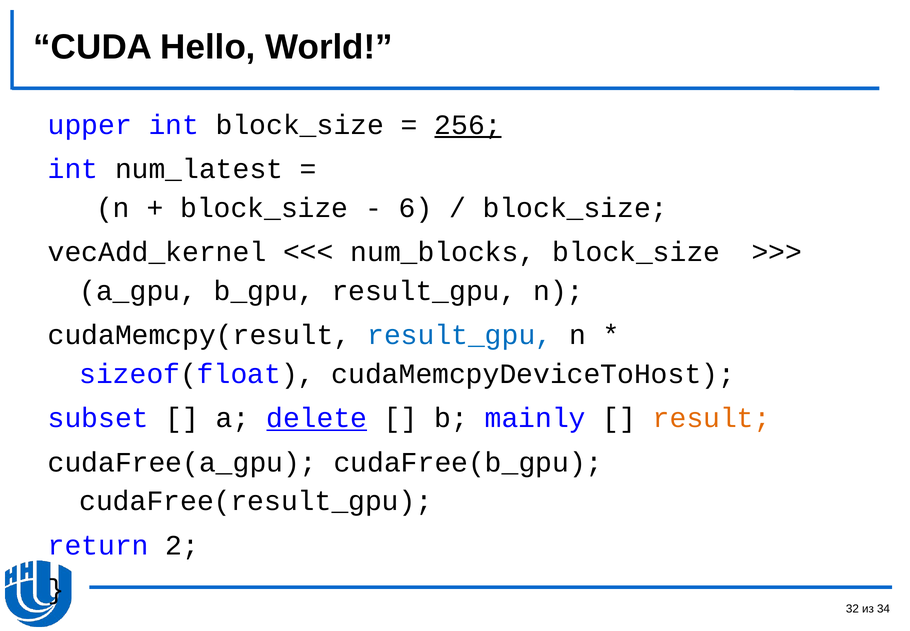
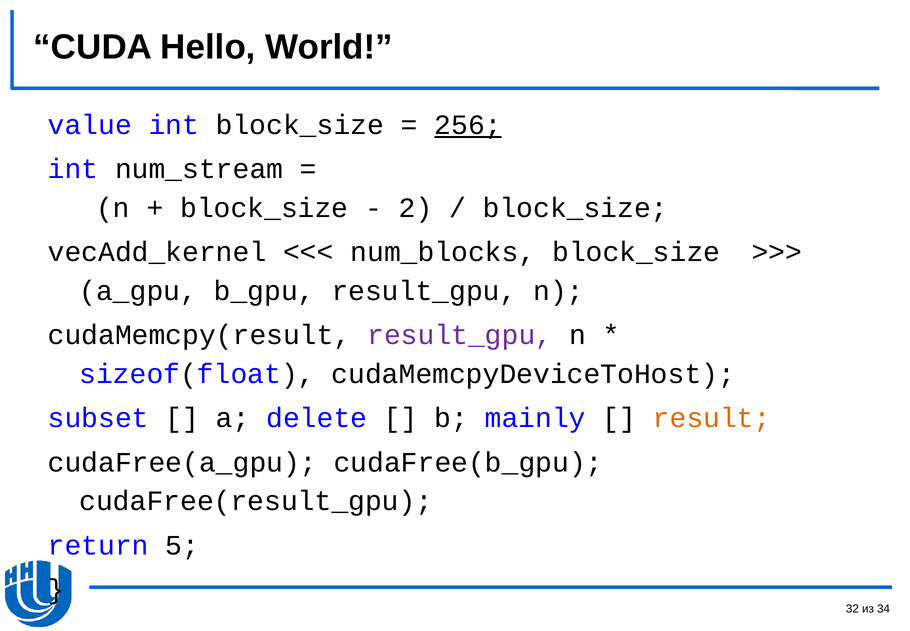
upper: upper -> value (90, 125)
num_latest: num_latest -> num_stream (199, 169)
6: 6 -> 2 (416, 208)
result_gpu colour: blue -> purple (460, 335)
delete underline: present -> none (317, 418)
2: 2 -> 5 (182, 545)
